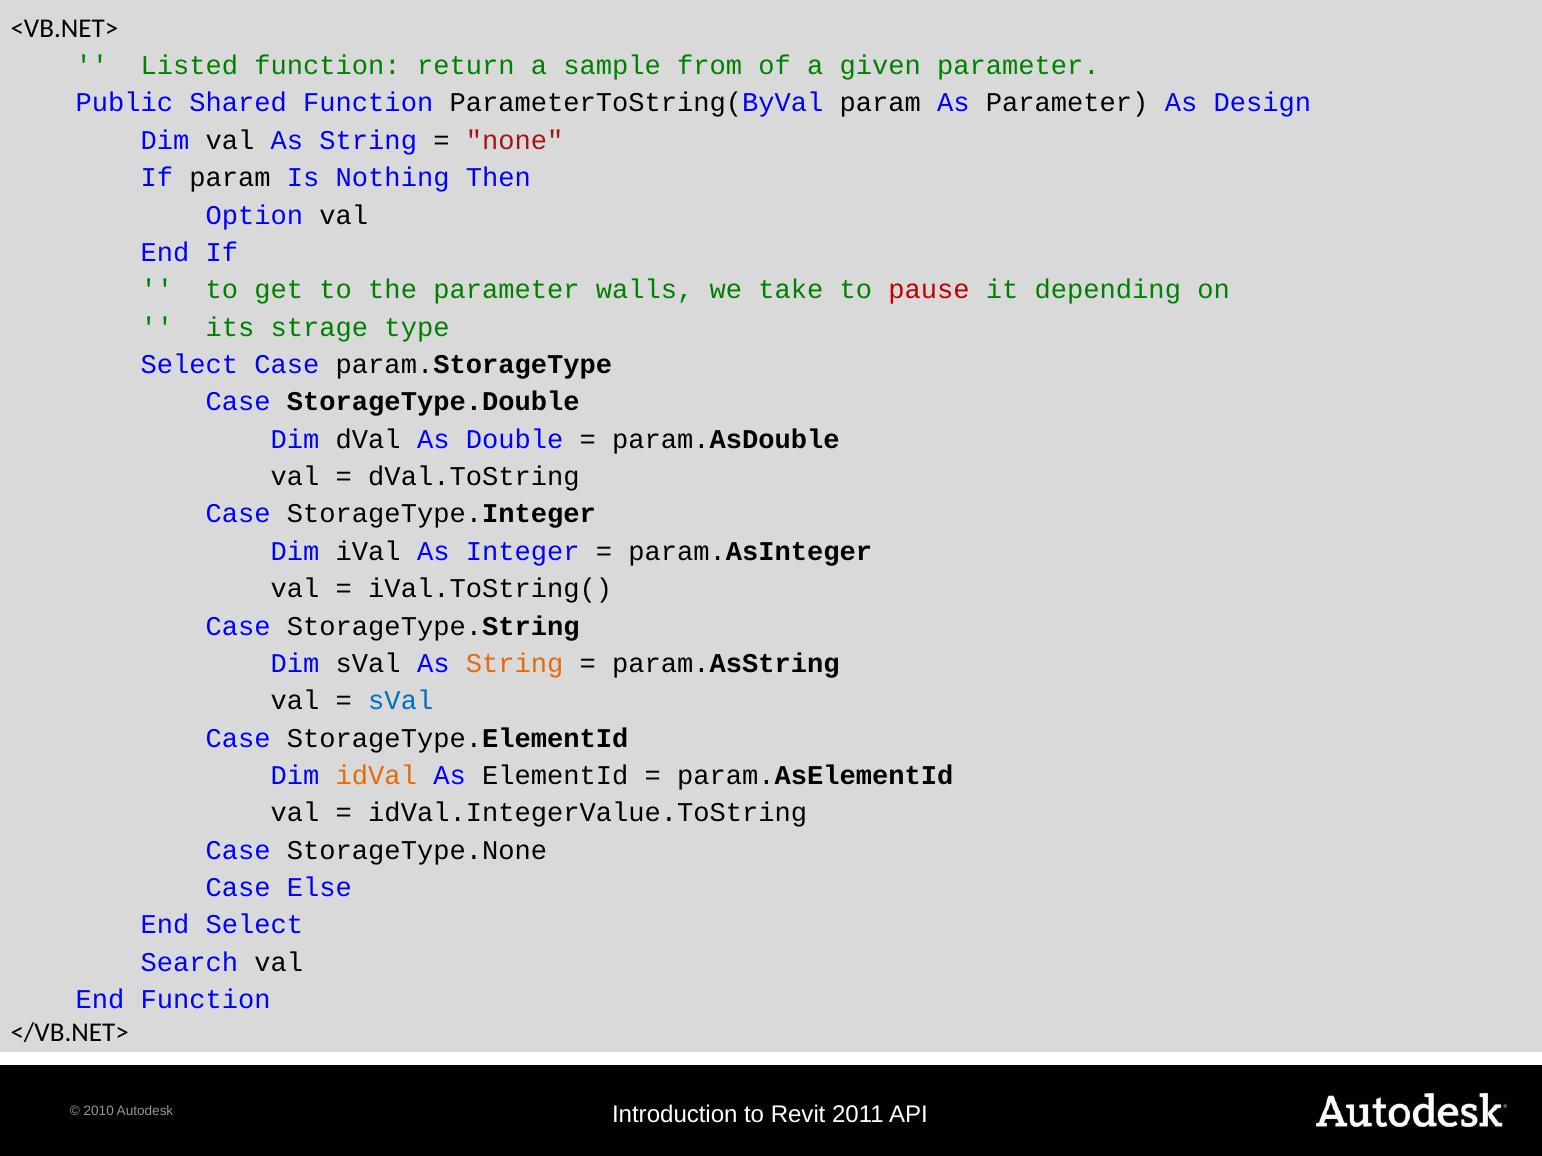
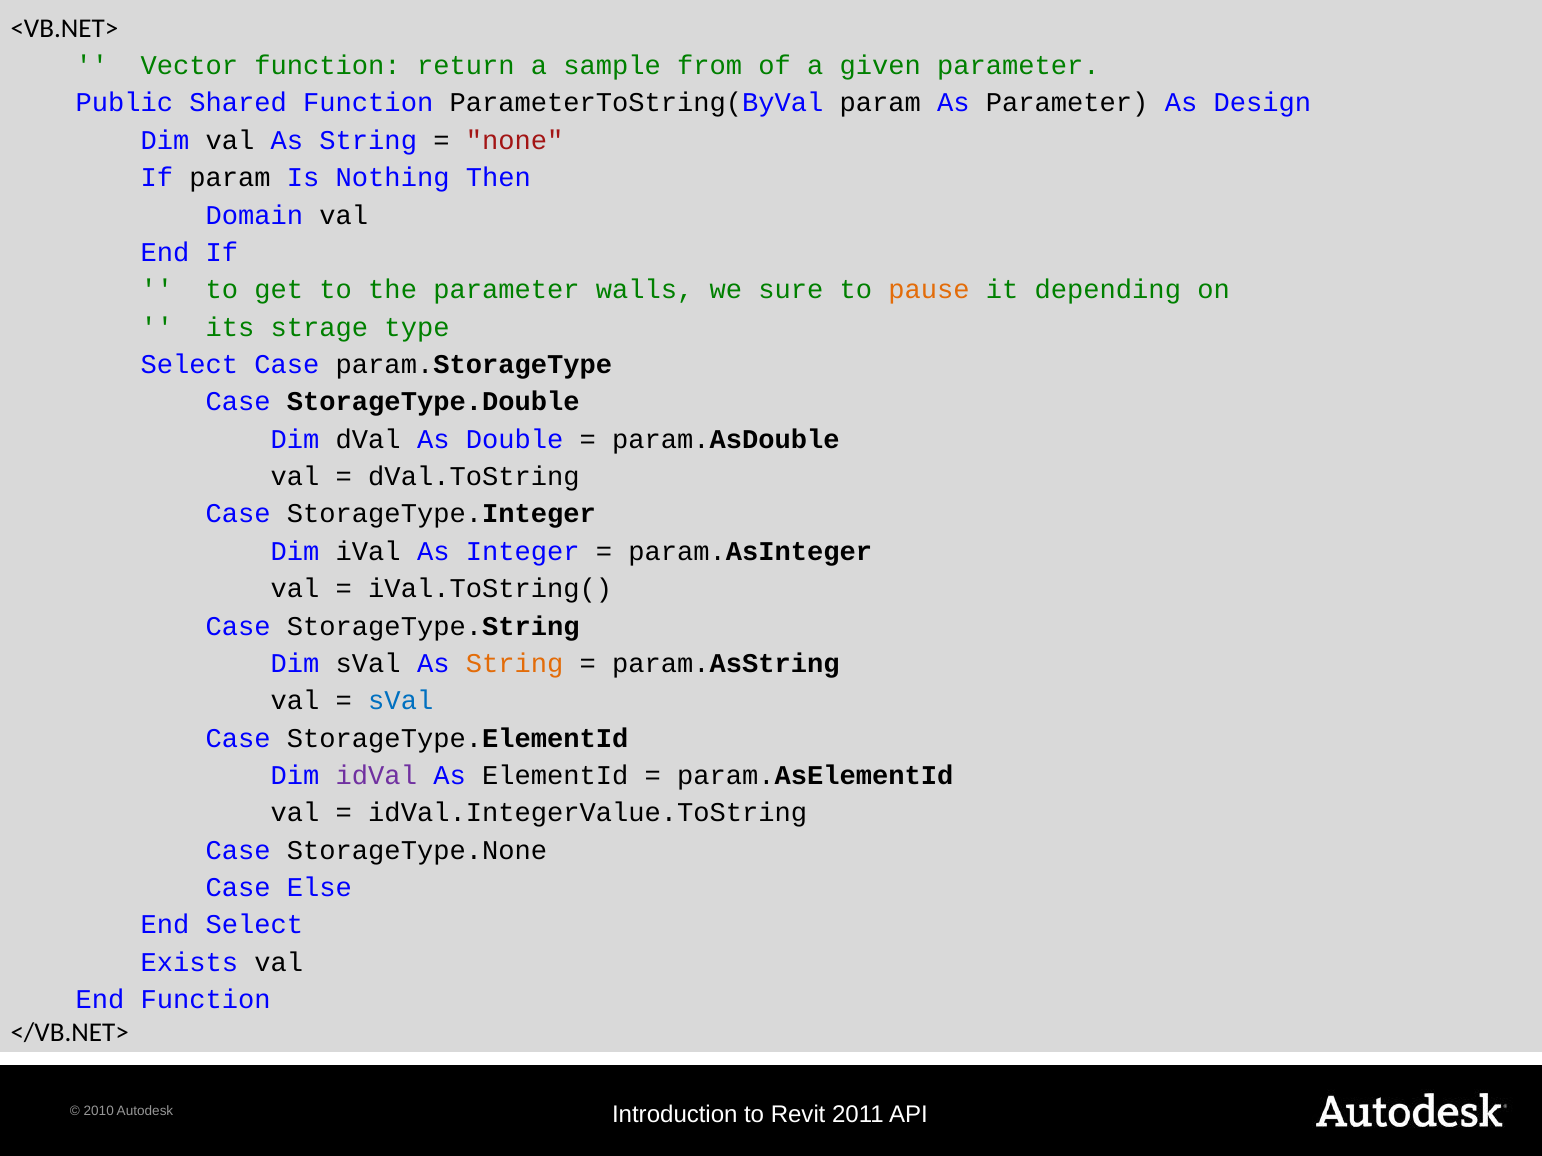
Listed: Listed -> Vector (189, 66)
Option: Option -> Domain (254, 215)
take: take -> sure (791, 290)
pause colour: red -> orange (929, 290)
idVal colour: orange -> purple (376, 776)
Search: Search -> Exists (189, 963)
